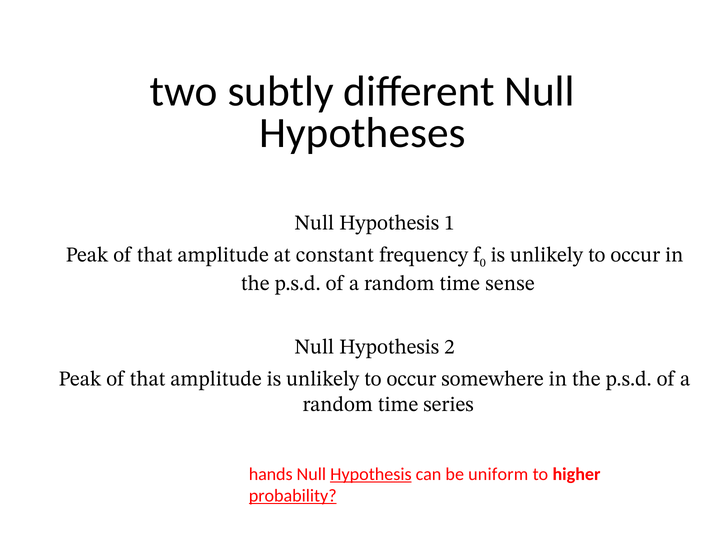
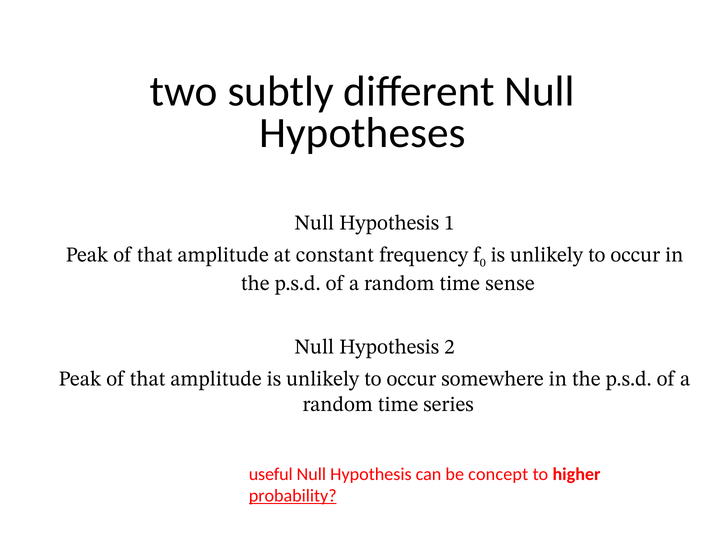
hands: hands -> useful (271, 475)
Hypothesis underline: present -> none (371, 475)
uniform: uniform -> concept (498, 475)
